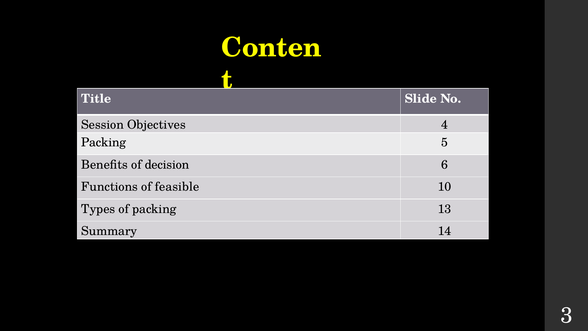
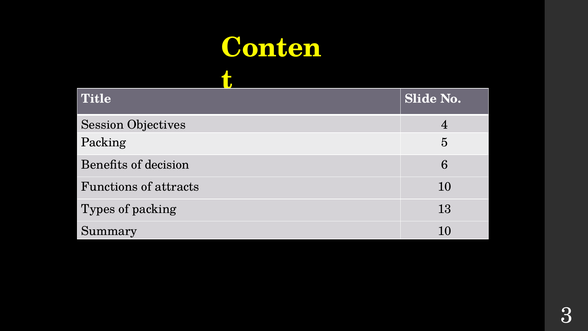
feasible: feasible -> attracts (177, 187)
Summary 14: 14 -> 10 (445, 231)
